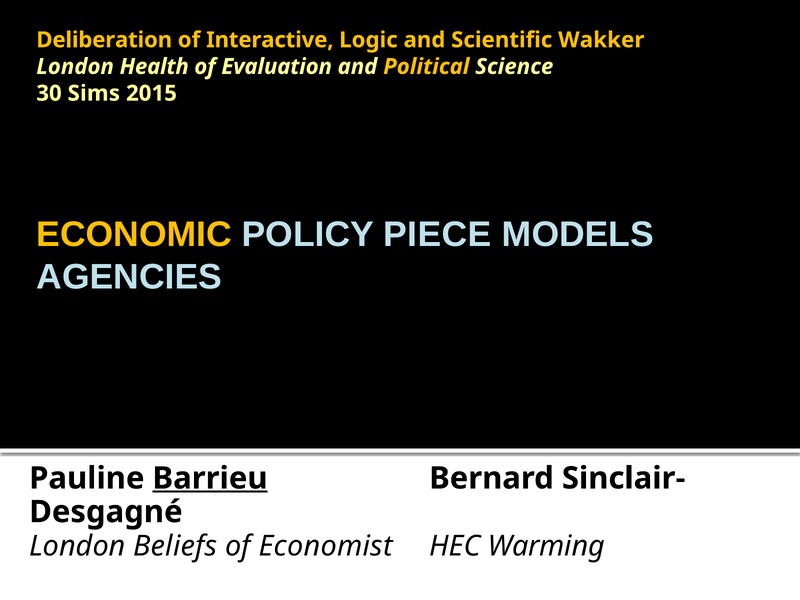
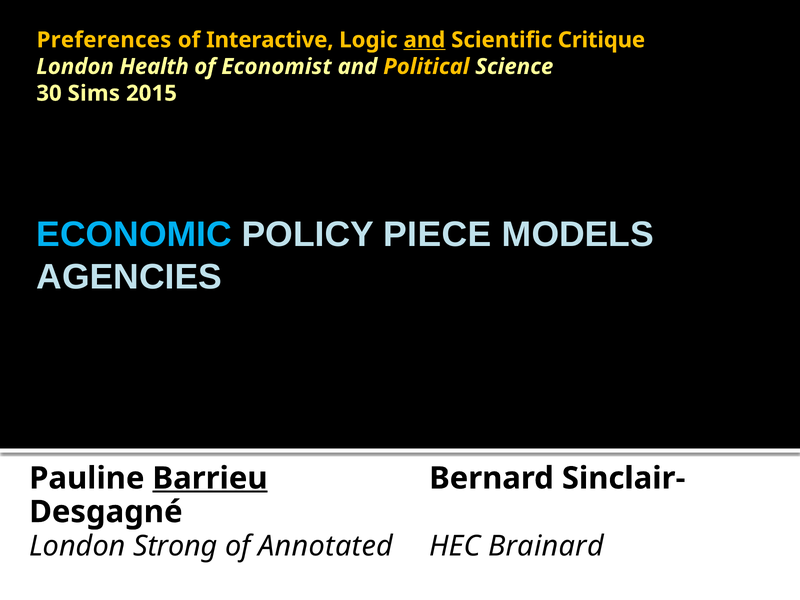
Deliberation: Deliberation -> Preferences (104, 40)
and underline: none -> present (424, 40)
Wakker: Wakker -> Critique (601, 40)
Evaluation: Evaluation -> Economist (276, 67)
ECONOMIC colour: yellow -> light blue (134, 234)
Beliefs: Beliefs -> Strong (175, 546)
Economist: Economist -> Annotated (326, 546)
Warming: Warming -> Brainard (546, 546)
